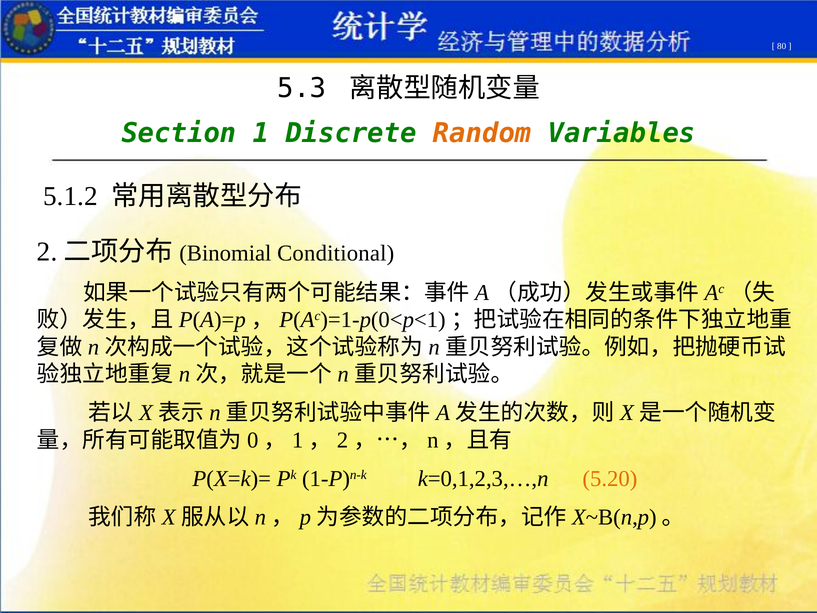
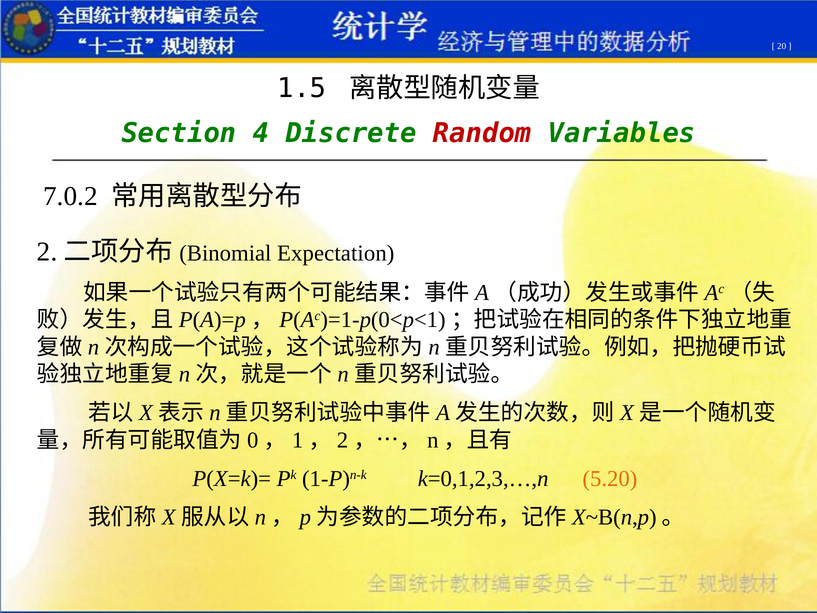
80: 80 -> 20 (782, 46)
5.3: 5.3 -> 1.5 (302, 88)
1: 1 -> 4 (261, 133)
Random colour: orange -> red (482, 133)
5.1.2: 5.1.2 -> 7.0.2 (71, 196)
Conditional: Conditional -> Expectation (336, 253)
